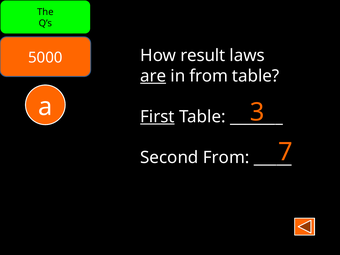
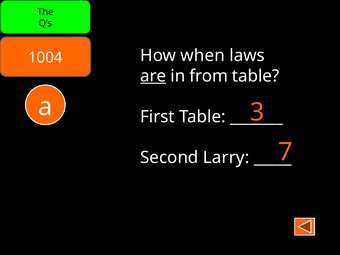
5000: 5000 -> 1004 (45, 58)
result: result -> when (203, 56)
First underline: present -> none (157, 117)
Second From: From -> Larry (226, 158)
